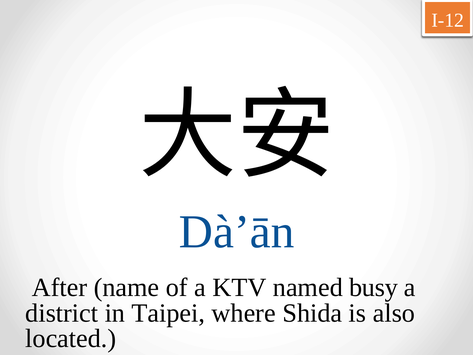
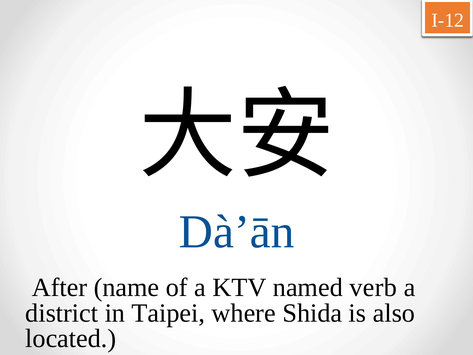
busy: busy -> verb (373, 287)
